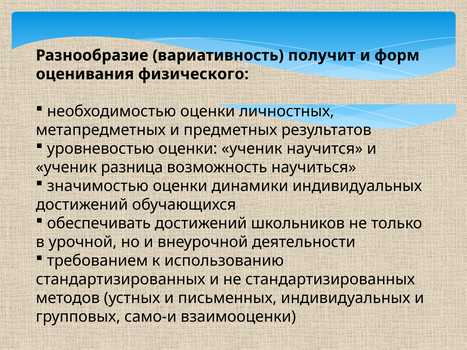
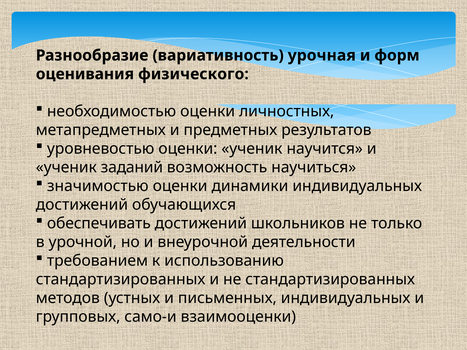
получит: получит -> урочная (322, 55)
разница: разница -> заданий (132, 168)
